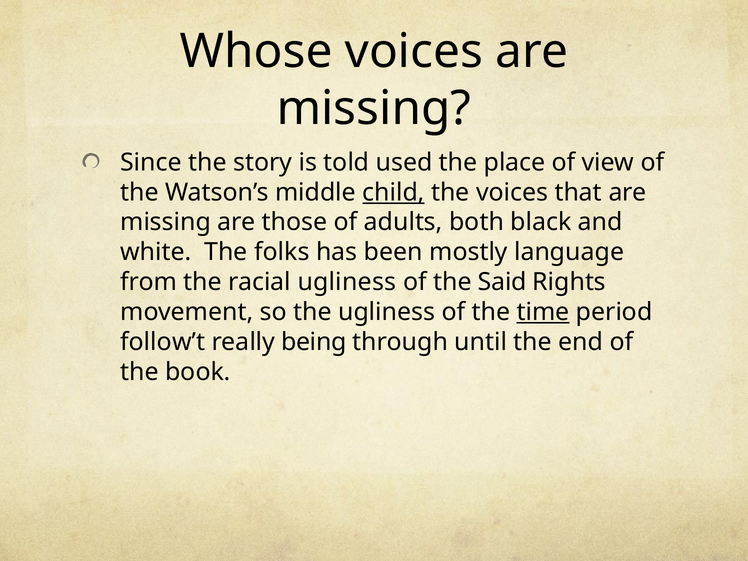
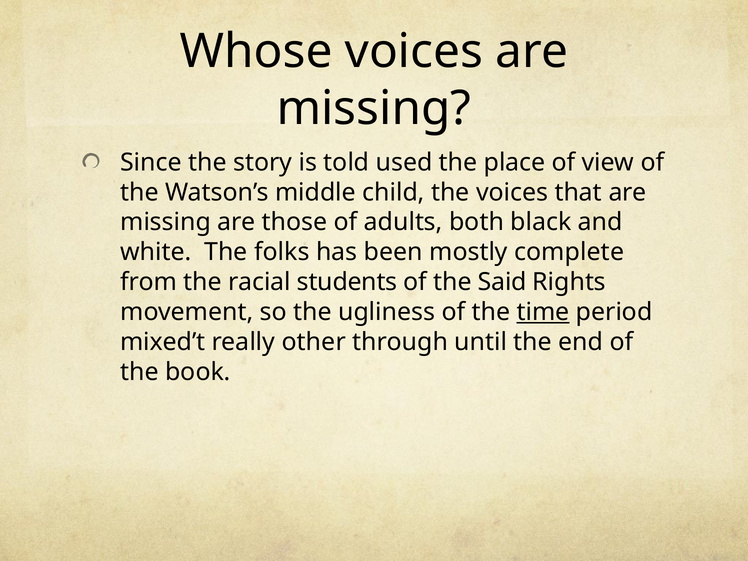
child underline: present -> none (393, 192)
language: language -> complete (569, 252)
racial ugliness: ugliness -> students (347, 282)
follow’t: follow’t -> mixed’t (163, 342)
being: being -> other (314, 342)
